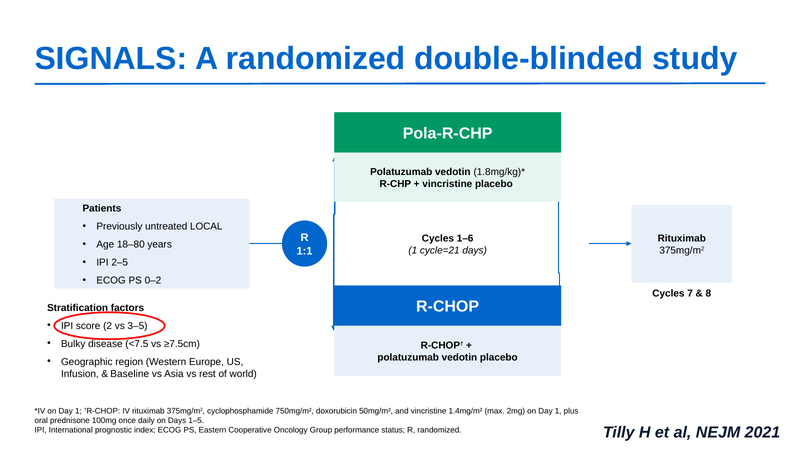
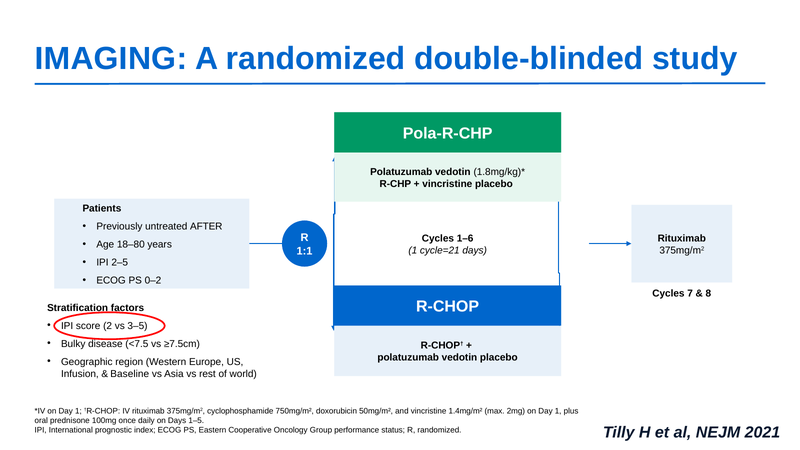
SIGNALS: SIGNALS -> IMAGING (111, 58)
LOCAL: LOCAL -> AFTER (206, 226)
